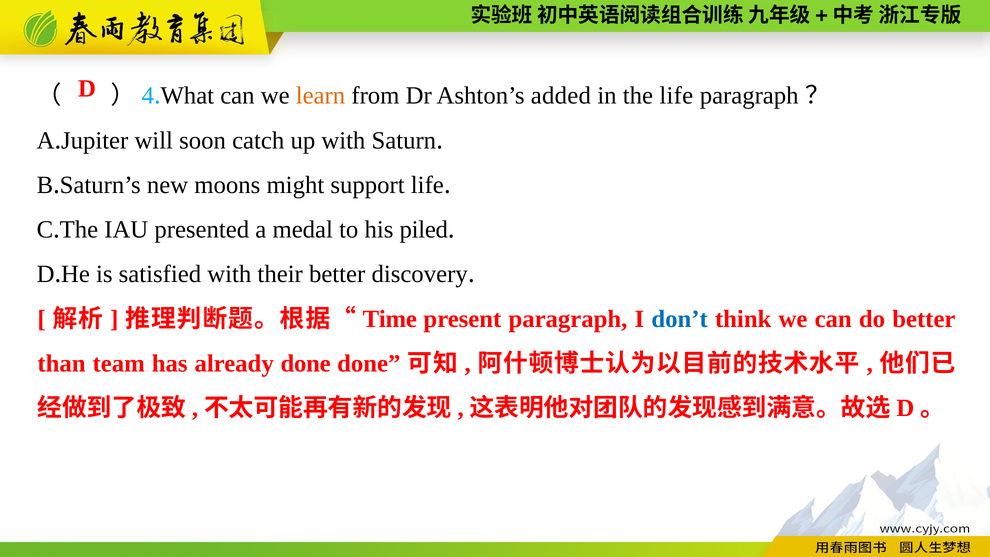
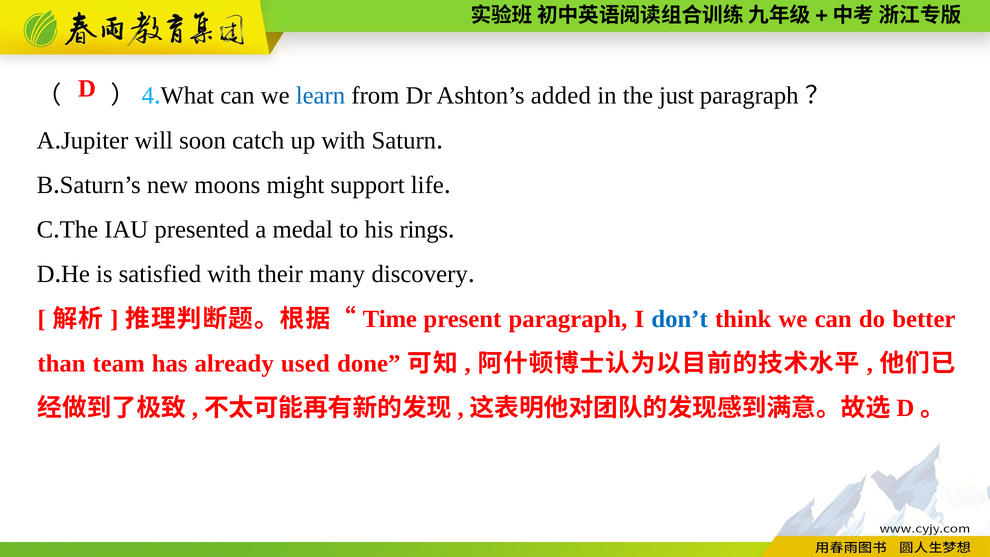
learn colour: orange -> blue (320, 96)
the life: life -> just (677, 96)
piled: piled -> rings (424, 229)
their better: better -> many (337, 274)
already done: done -> used (305, 364)
